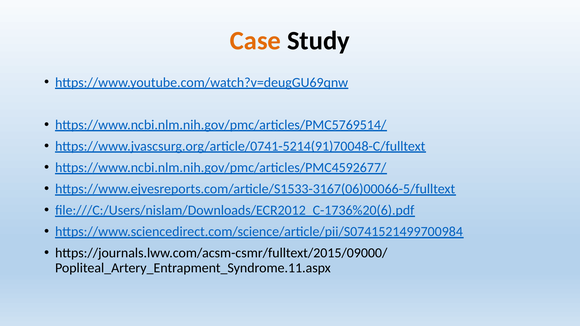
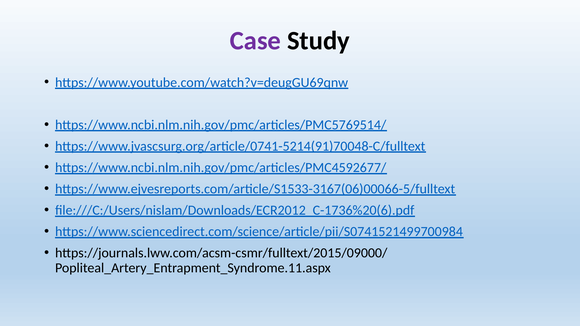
Case colour: orange -> purple (255, 41)
